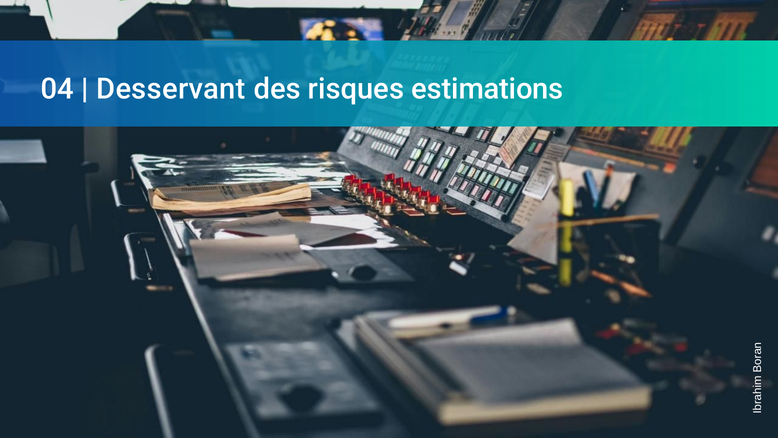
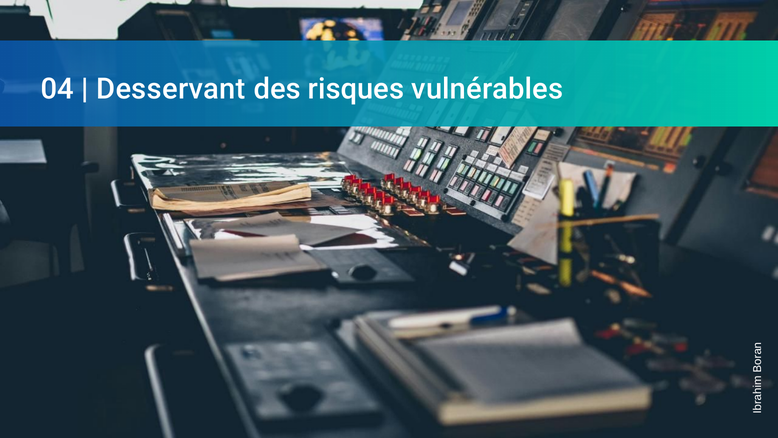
estimations: estimations -> vulnérables (487, 89)
